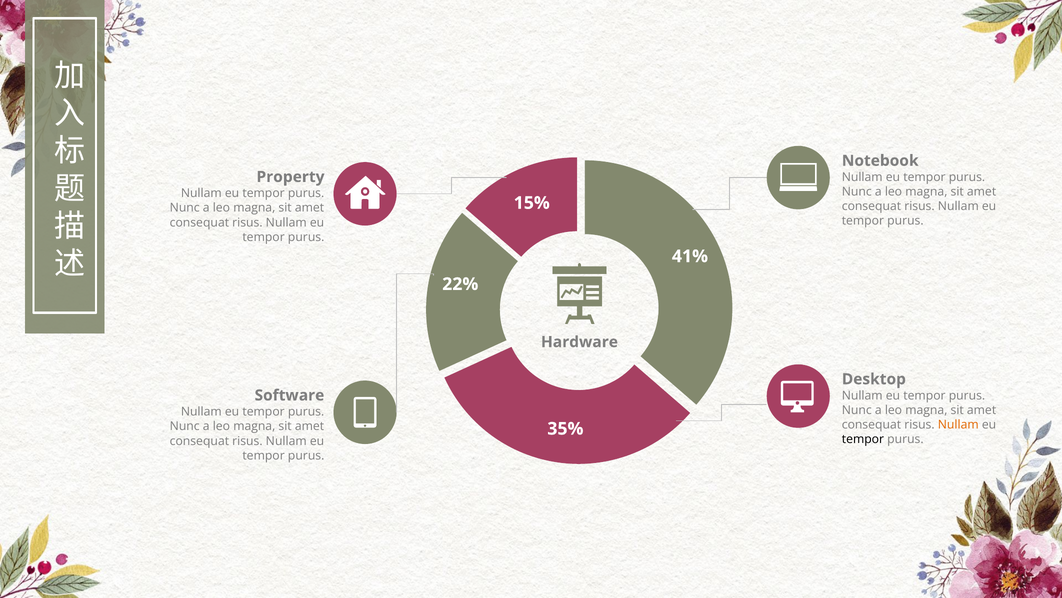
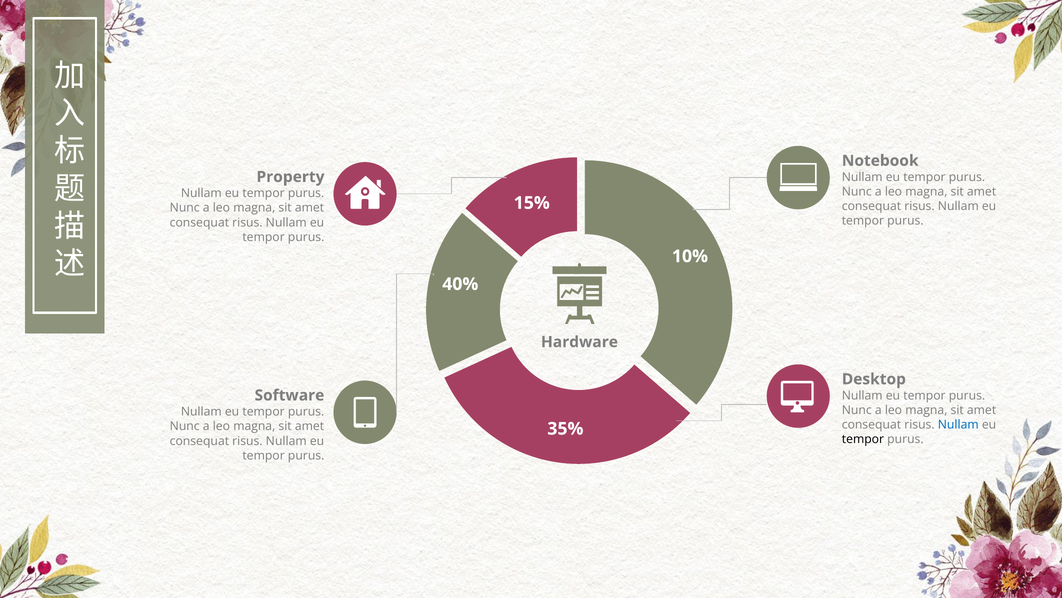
41%: 41% -> 10% (690, 256)
22%: 22% -> 40% (460, 284)
Nullam colour: orange -> blue (958, 425)
